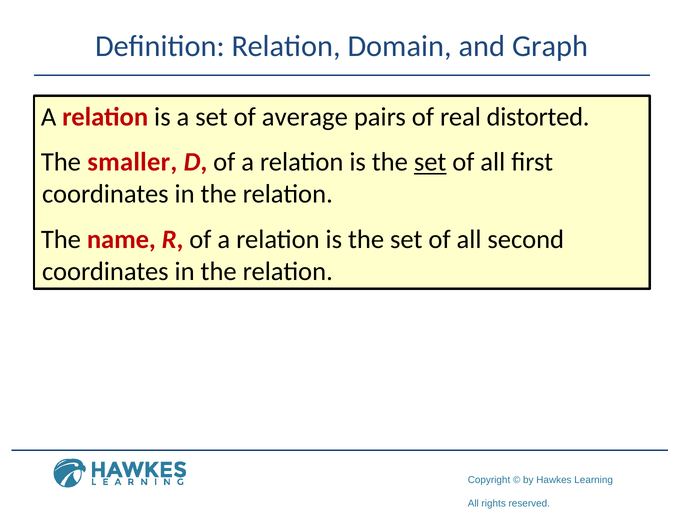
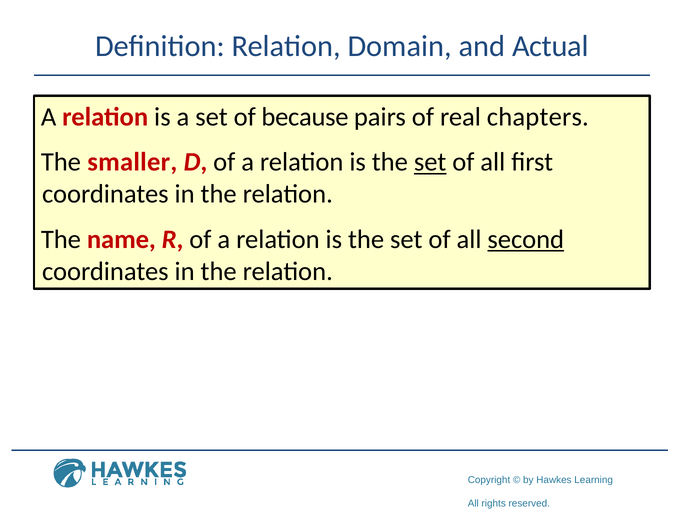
Graph: Graph -> Actual (550, 46)
average: average -> because (305, 117)
distorted: distorted -> chapters (538, 117)
second underline: none -> present (526, 239)
